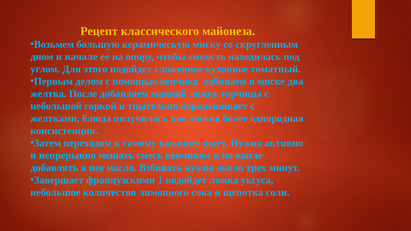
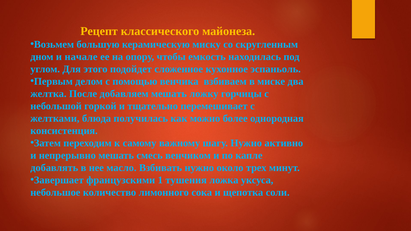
томатный: томатный -> эспаньоль (276, 69)
добавляем манной: манной -> мешать (169, 94)
1 подойдет: подойдет -> тушения (186, 180)
